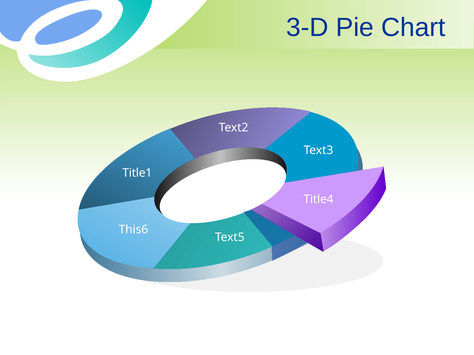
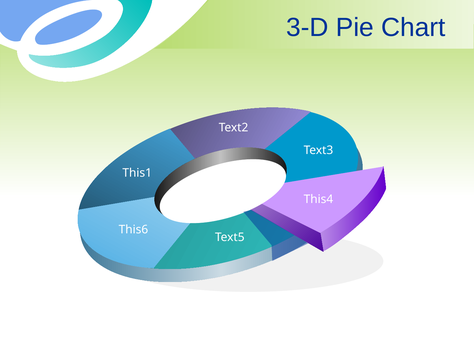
Title1: Title1 -> This1 (137, 173)
Title4: Title4 -> This4 (318, 200)
